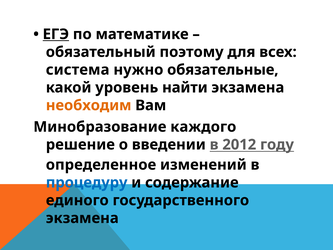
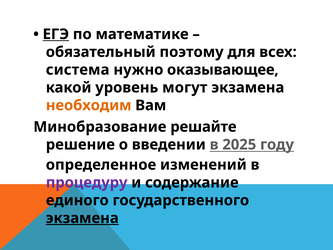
обязательные: обязательные -> оказывающее (223, 70)
найти: найти -> могут (185, 87)
каждого: каждого -> решайте (203, 127)
2012: 2012 -> 2025 (239, 144)
процедуру colour: blue -> purple (87, 182)
экзамена underline: none -> present (82, 218)
